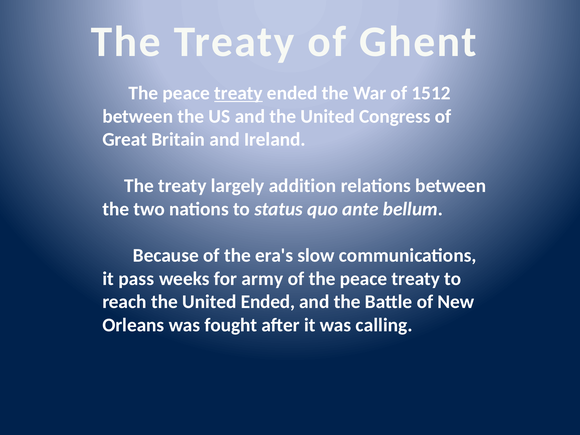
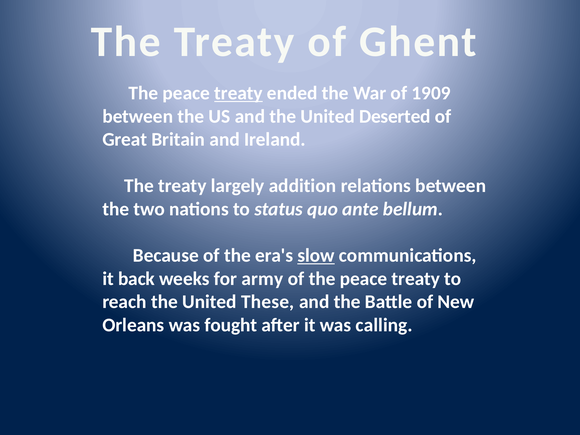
1512: 1512 -> 1909 (431, 93)
Congress: Congress -> Deserted (395, 116)
slow underline: none -> present (316, 256)
pass: pass -> back (136, 279)
United Ended: Ended -> These (268, 302)
